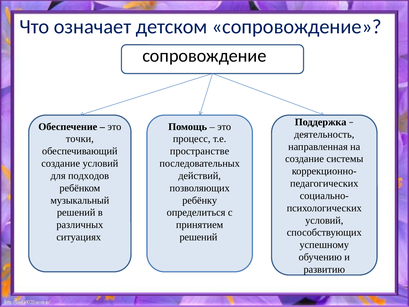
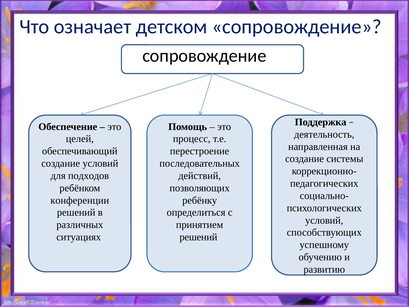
точки: точки -> целей (80, 139)
пространстве: пространстве -> перестроение (200, 151)
музыкальный: музыкальный -> конференции (80, 200)
